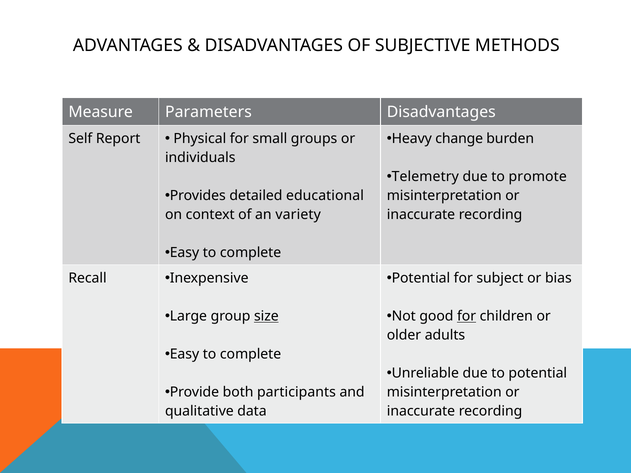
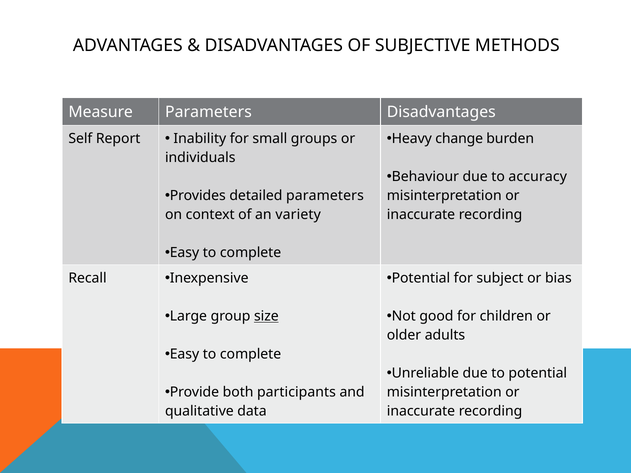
Physical: Physical -> Inability (200, 139)
Telemetry: Telemetry -> Behaviour (425, 177)
promote: promote -> accuracy (538, 177)
detailed educational: educational -> parameters (325, 196)
for underline: present -> none (467, 316)
